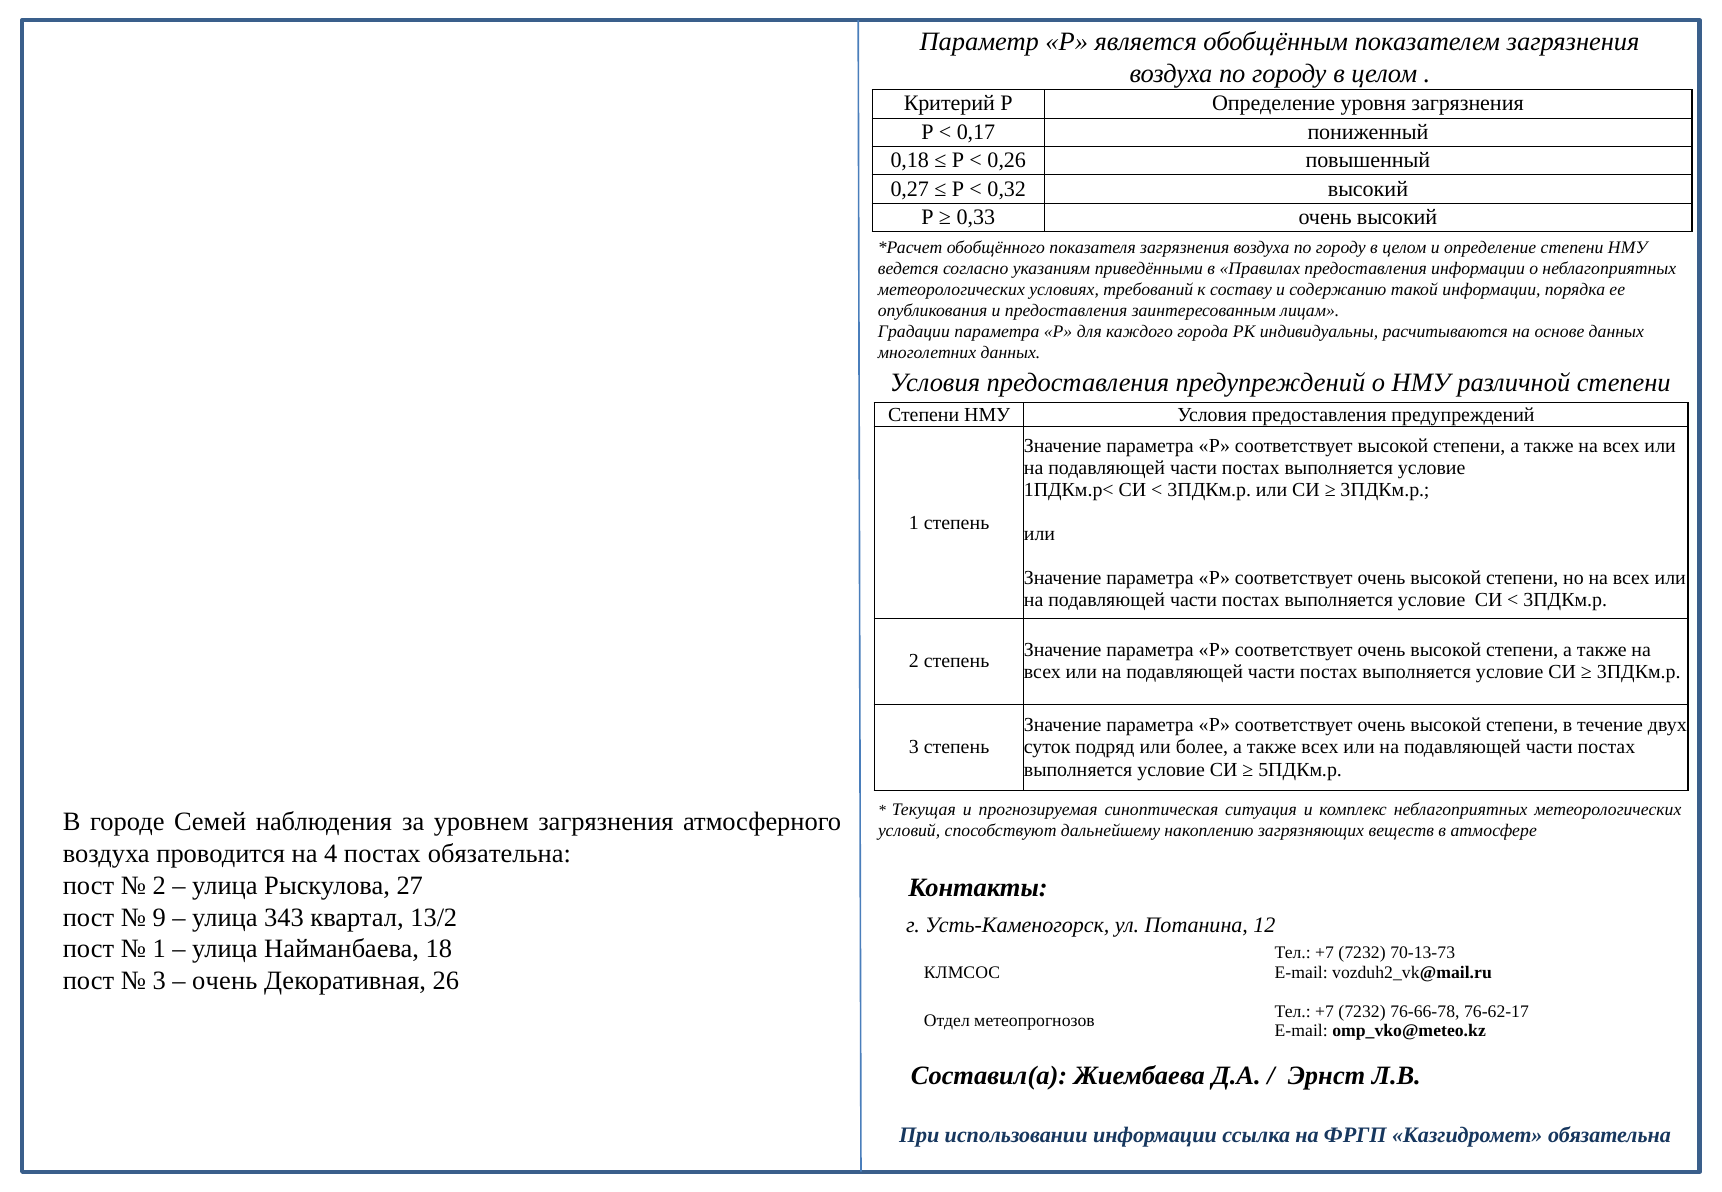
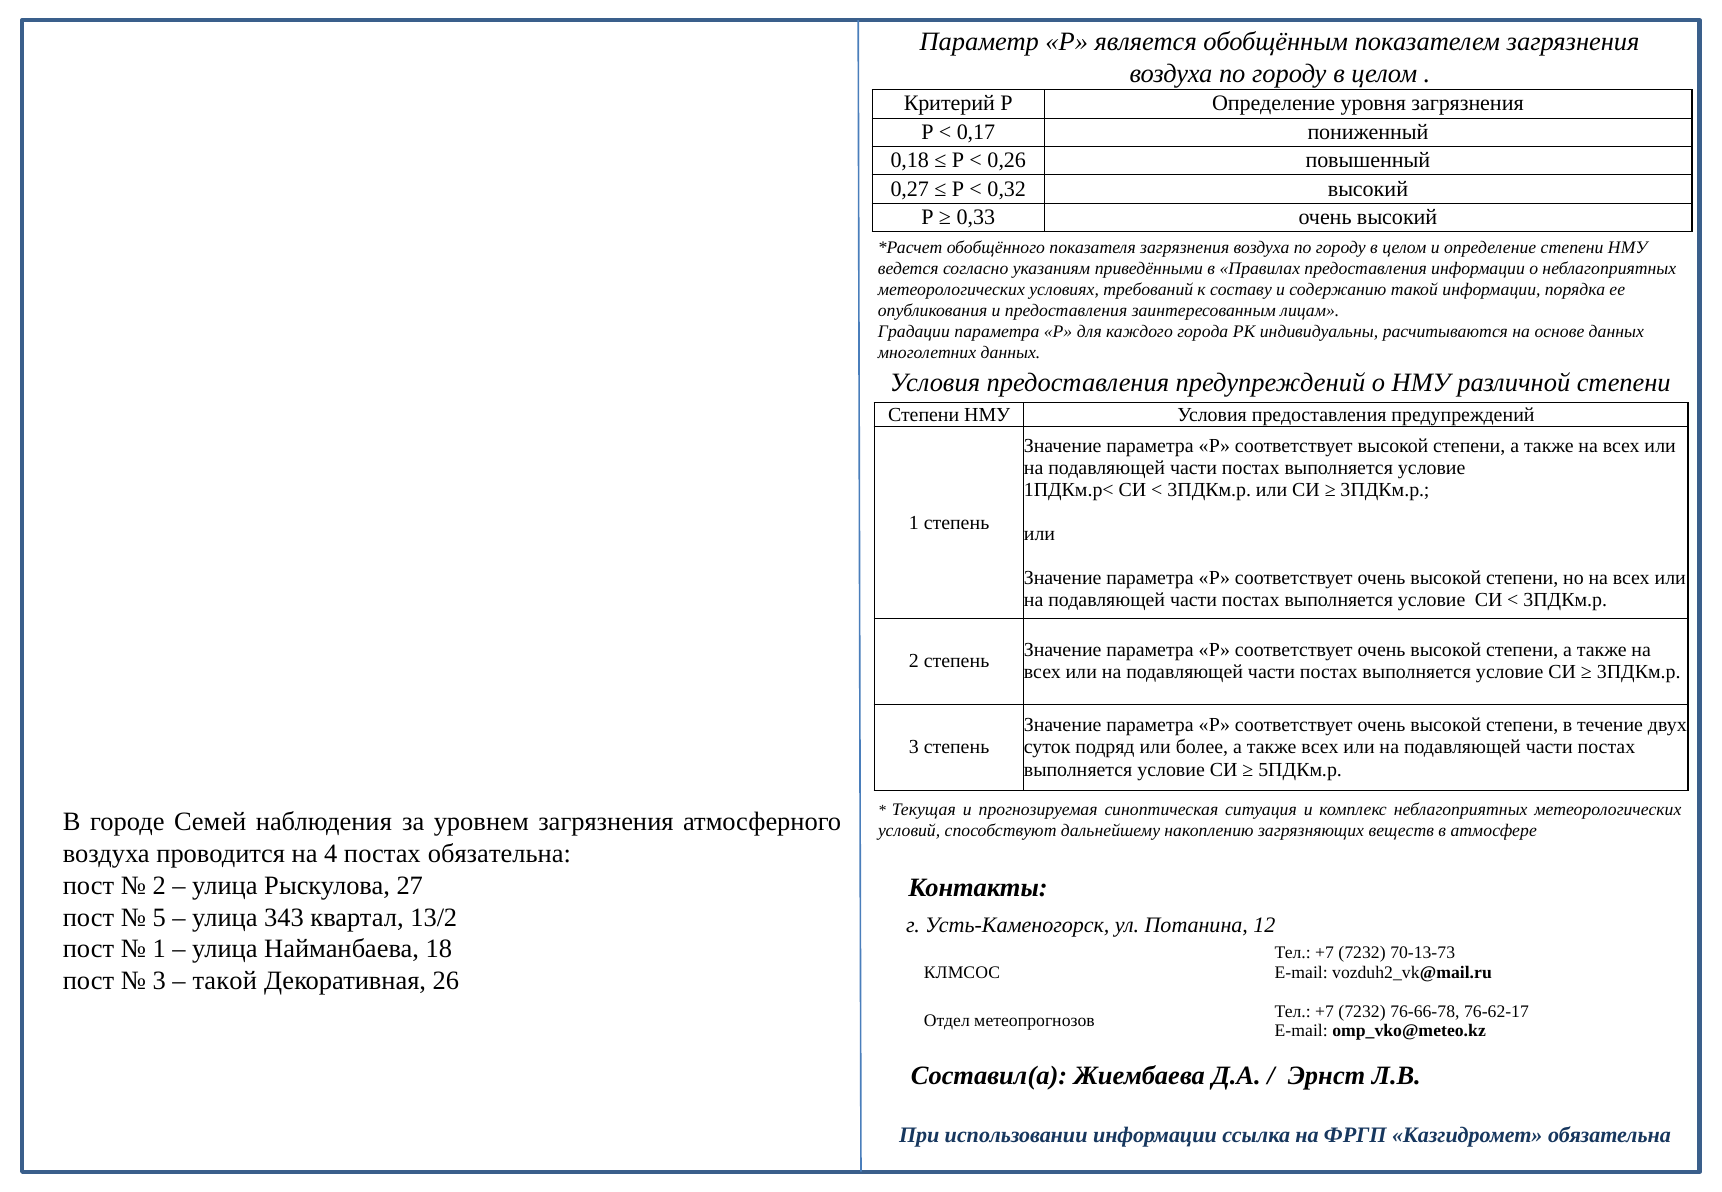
9: 9 -> 5 (159, 918)
очень: очень -> такой (225, 981)
